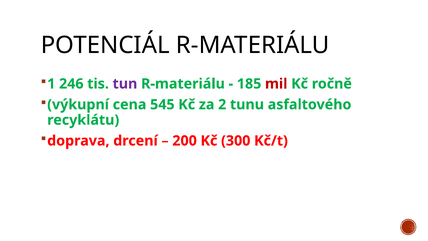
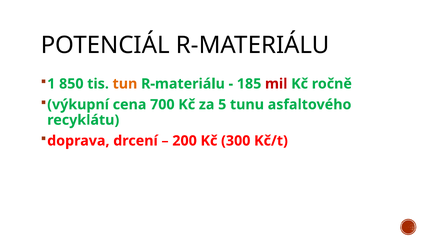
246: 246 -> 850 (71, 84)
tun colour: purple -> orange (125, 84)
545: 545 -> 700 (162, 104)
2: 2 -> 5 (222, 104)
